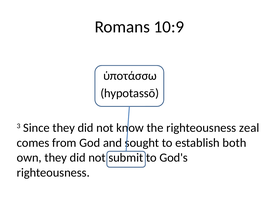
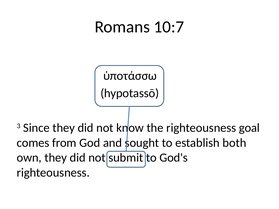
10:9: 10:9 -> 10:7 (169, 27)
zeal: zeal -> goal (249, 128)
